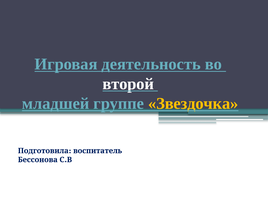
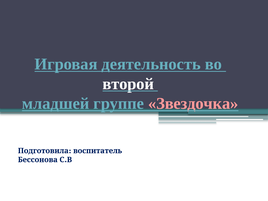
Звездочка colour: yellow -> pink (193, 103)
